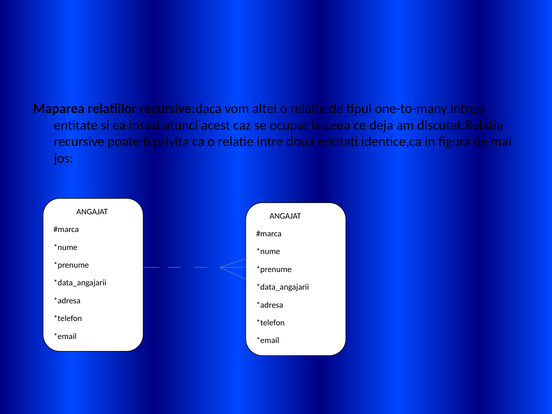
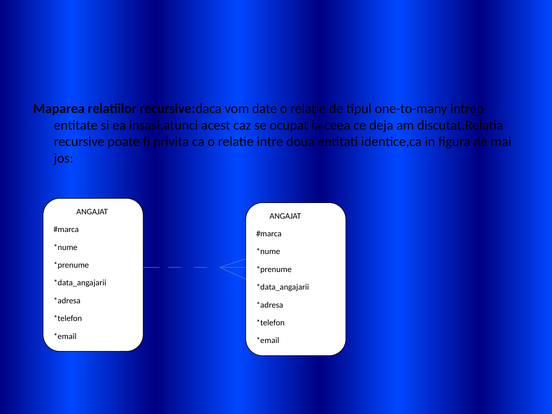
altei: altei -> date (265, 109)
